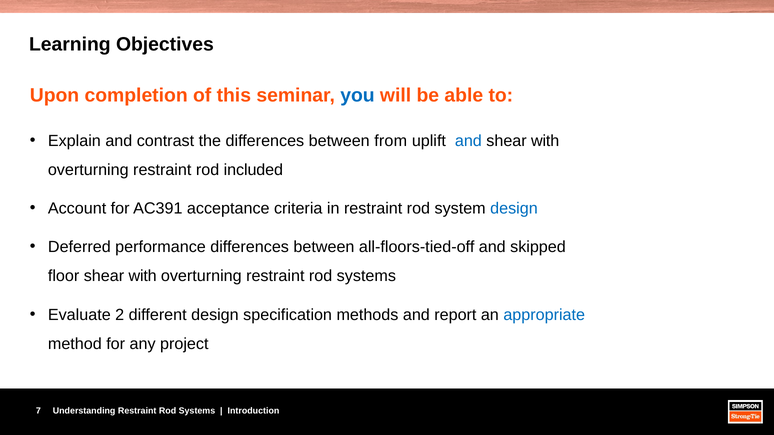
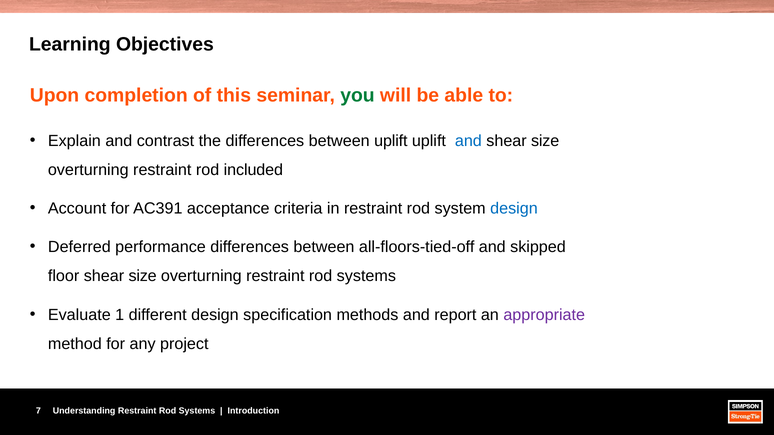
you colour: blue -> green (357, 96)
between from: from -> uplift (391, 141)
with: with -> size (545, 141)
floor shear with: with -> size (143, 276)
2: 2 -> 1 (120, 315)
appropriate colour: blue -> purple (544, 315)
